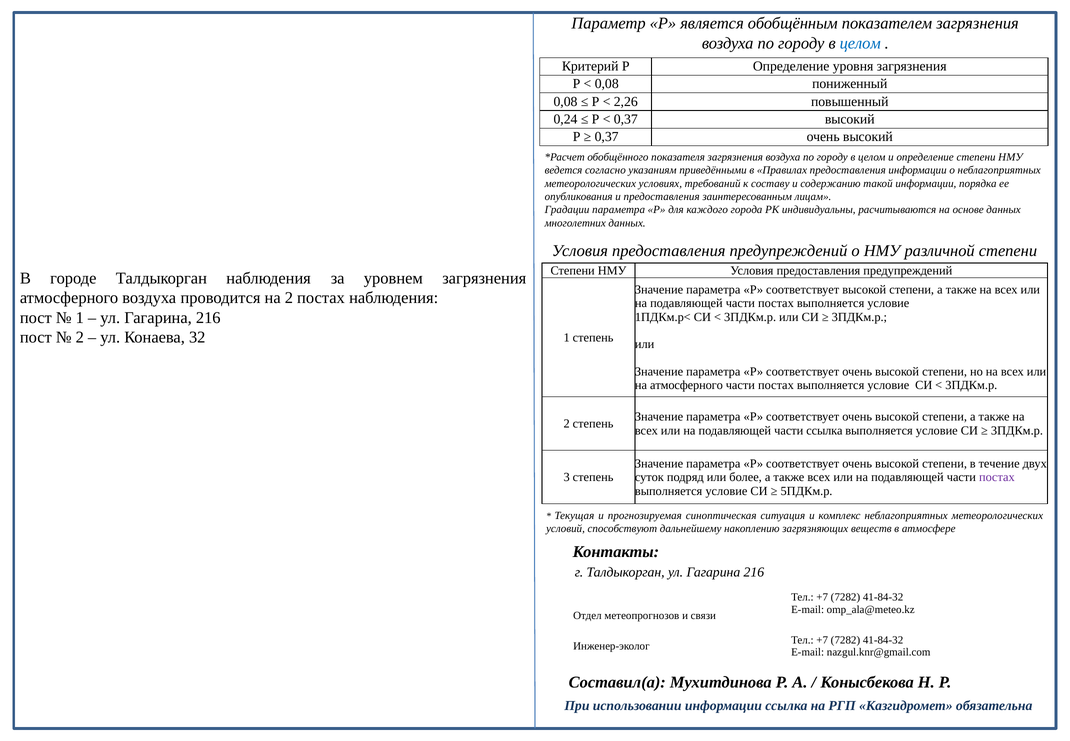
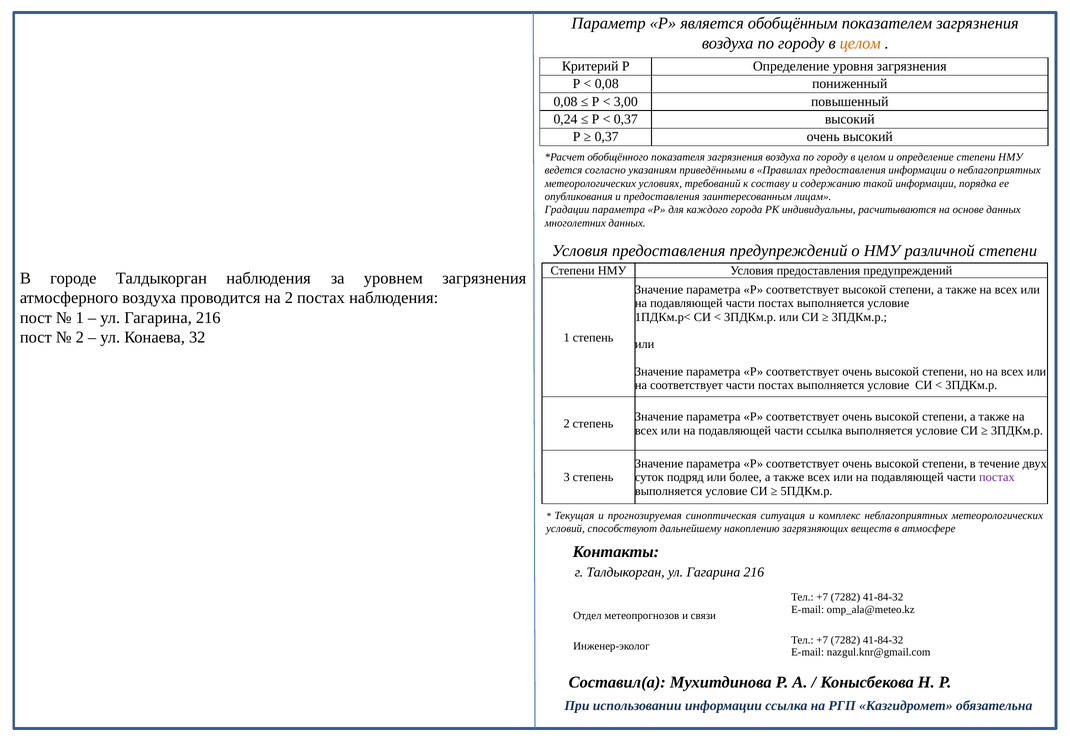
целом colour: blue -> orange (860, 43)
2,26: 2,26 -> 3,00 (626, 102)
на атмосферного: атмосферного -> соответствует (686, 385)
